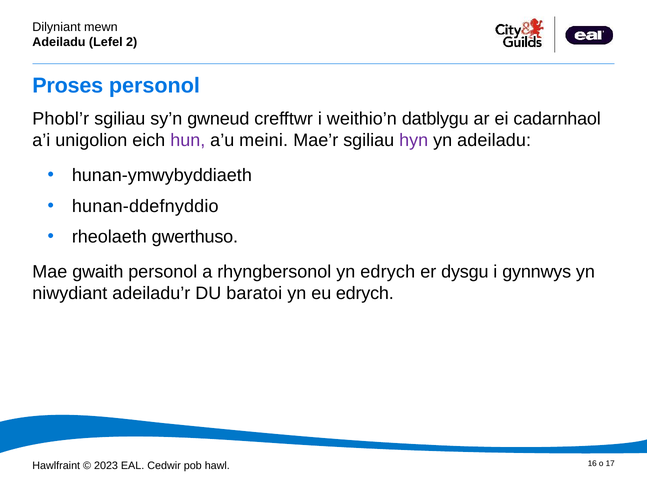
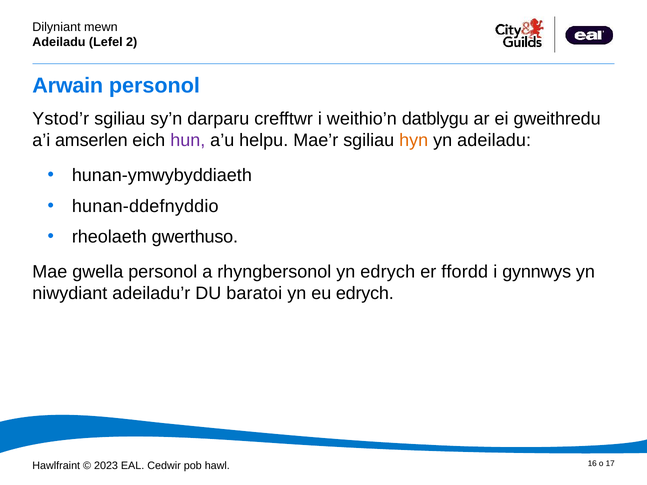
Proses: Proses -> Arwain (68, 86)
Phobl’r: Phobl’r -> Ystod’r (61, 119)
gwneud: gwneud -> darparu (218, 119)
cadarnhaol: cadarnhaol -> gweithredu (557, 119)
unigolion: unigolion -> amserlen (91, 141)
meini: meini -> helpu (264, 141)
hyn colour: purple -> orange (414, 141)
gwaith: gwaith -> gwella (98, 272)
dysgu: dysgu -> ffordd (465, 272)
